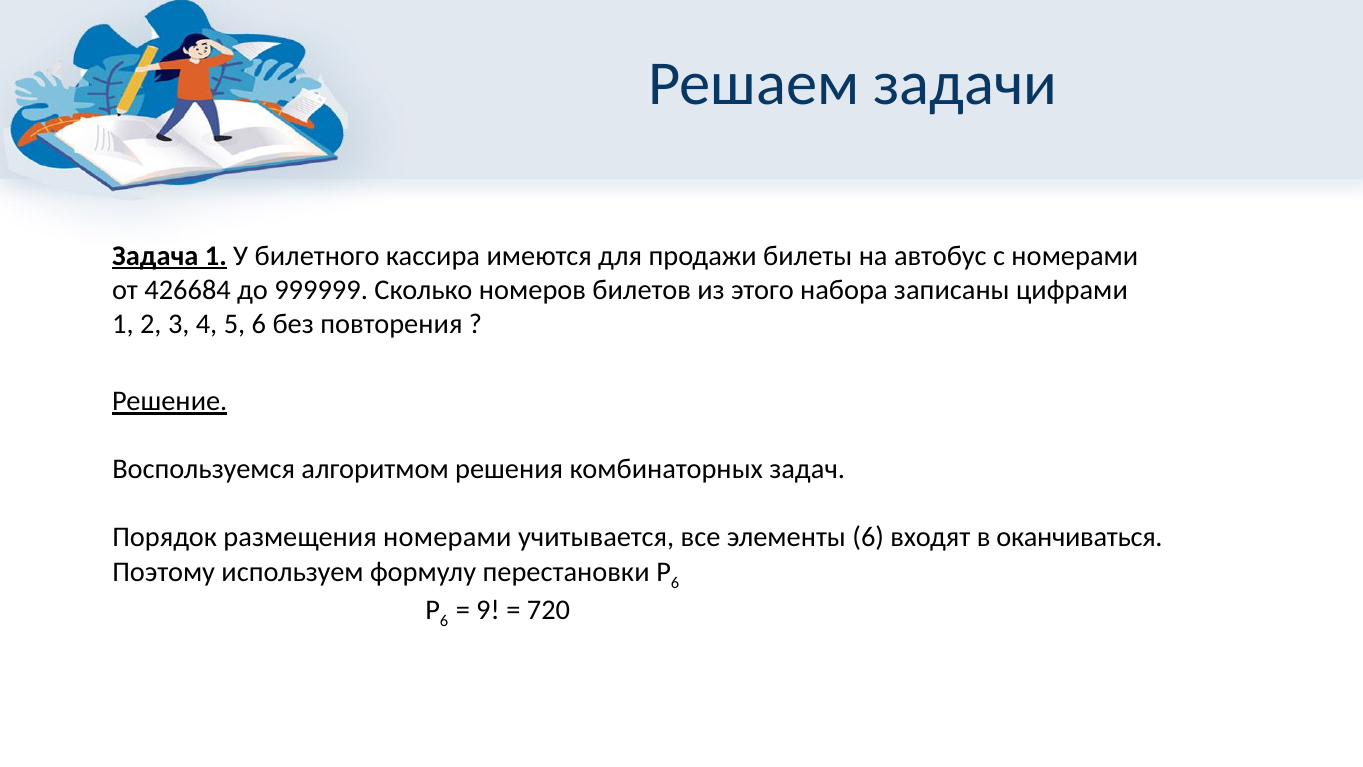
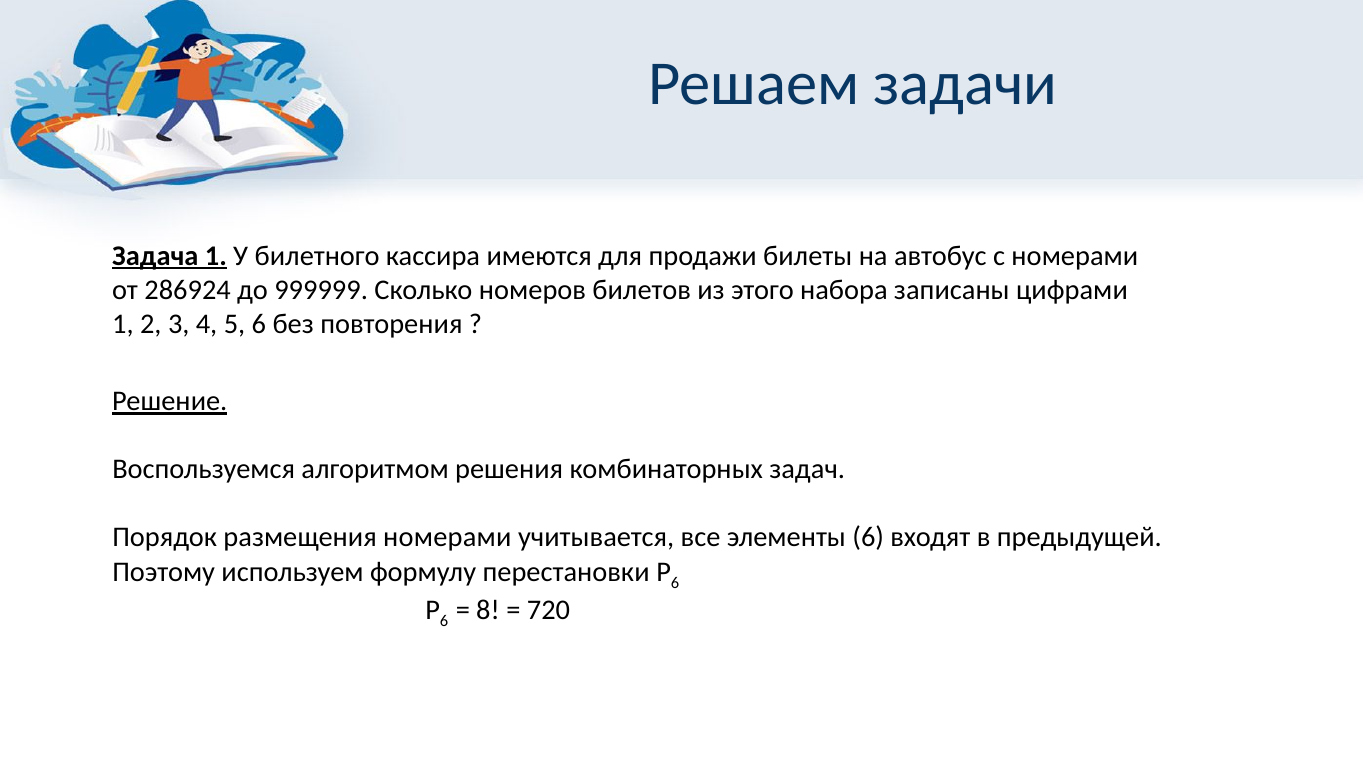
426684: 426684 -> 286924 (188, 290)
оканчиваться: оканчиваться -> предыдущей (1079, 537)
9: 9 -> 8 (488, 610)
